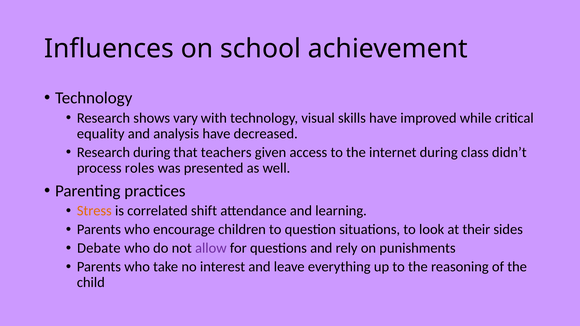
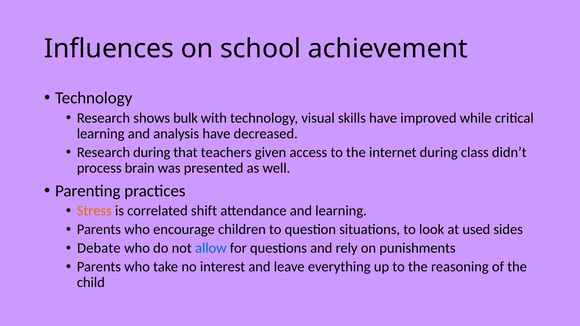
vary: vary -> bulk (186, 118)
equality: equality -> learning (101, 134)
roles: roles -> brain (140, 168)
their: their -> used (476, 230)
allow colour: purple -> blue (211, 248)
